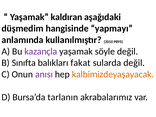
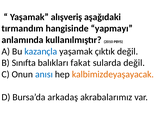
kaldıran: kaldıran -> alışveriş (66, 17)
düşmedim: düşmedim -> tırmandım (23, 28)
kazançla colour: purple -> blue (41, 51)
söyle: söyle -> çıktık (105, 51)
anısı colour: purple -> blue (44, 74)
tarlanın: tarlanın -> arkadaş (63, 97)
